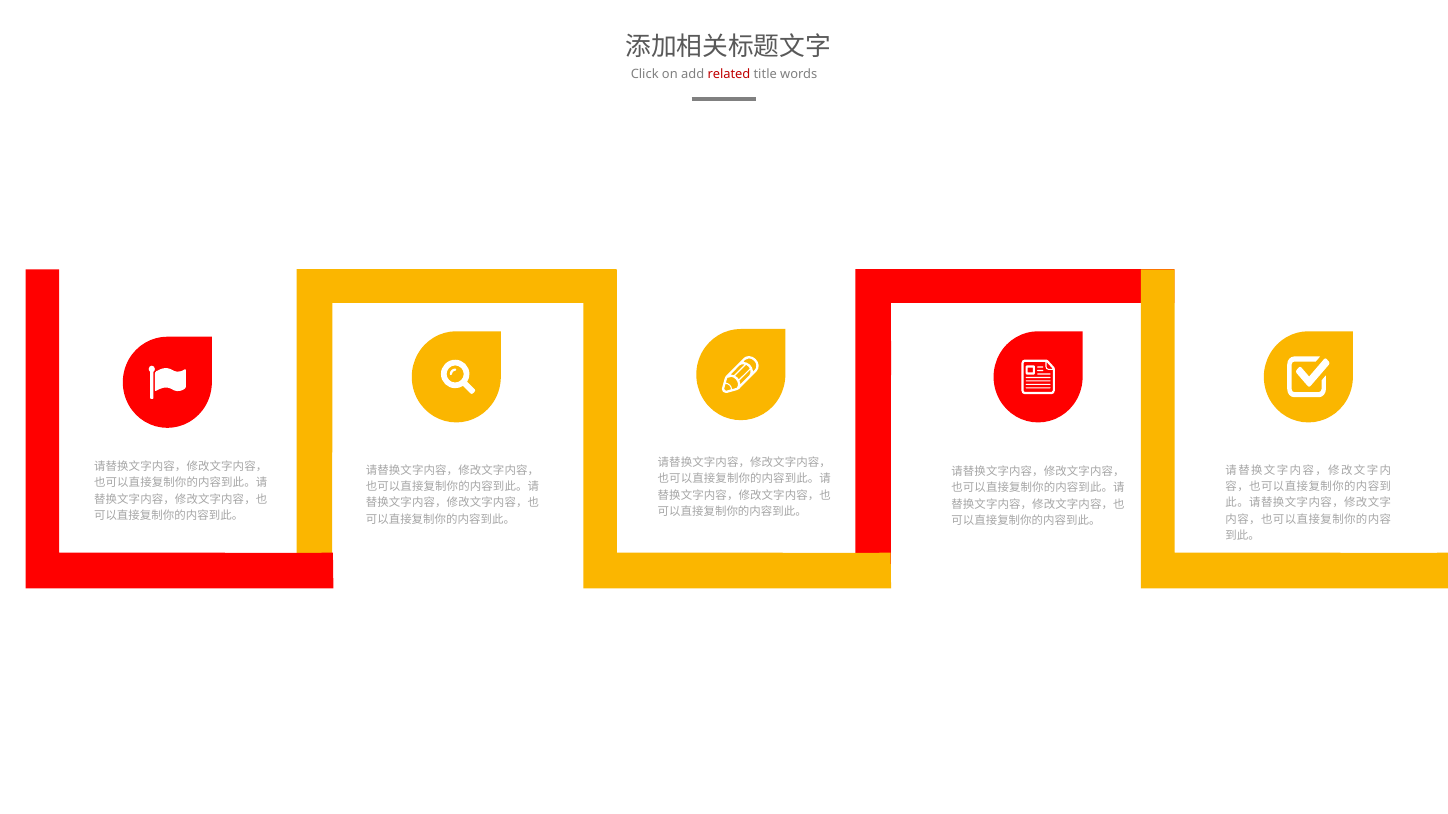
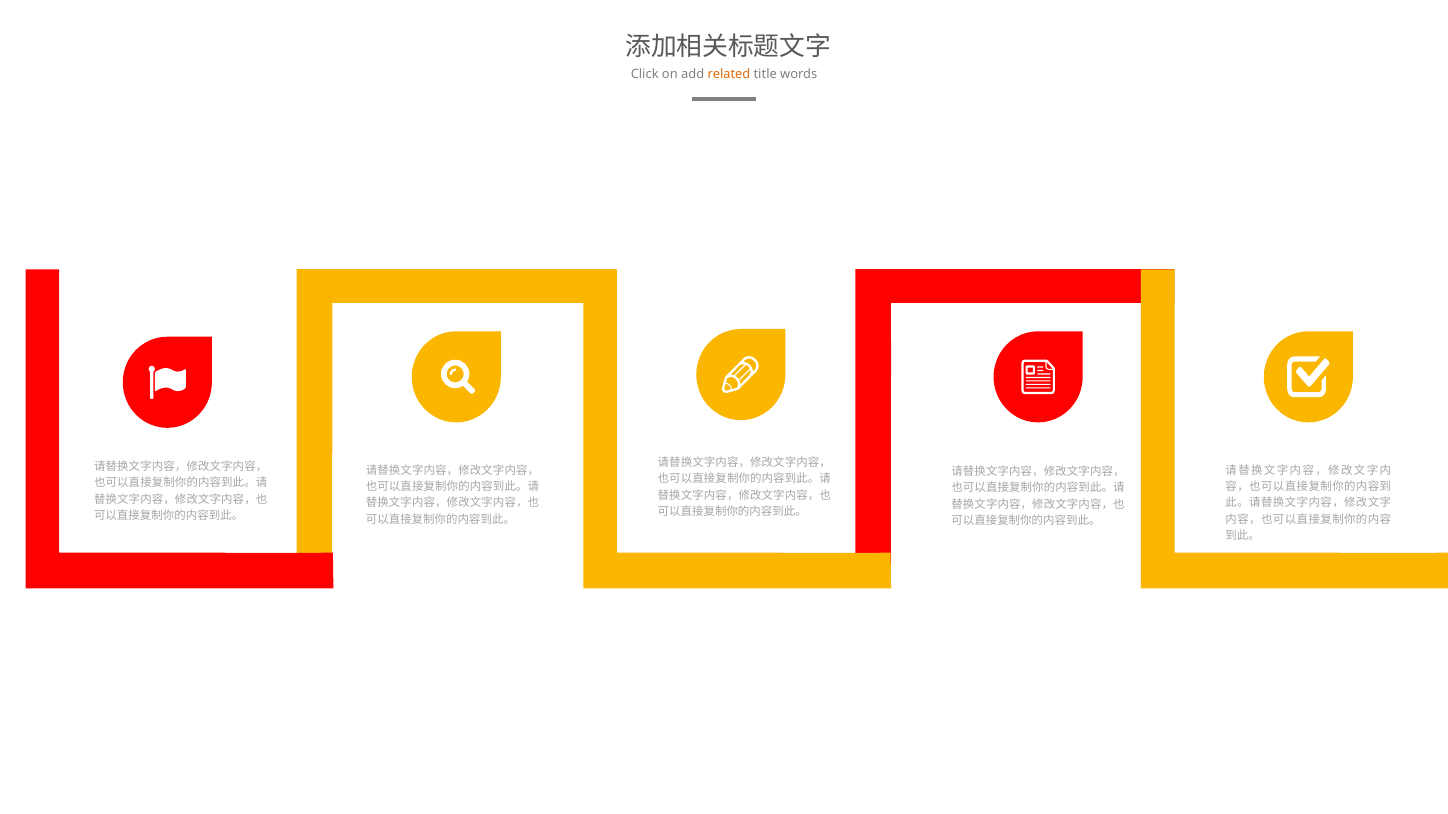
related colour: red -> orange (729, 74)
